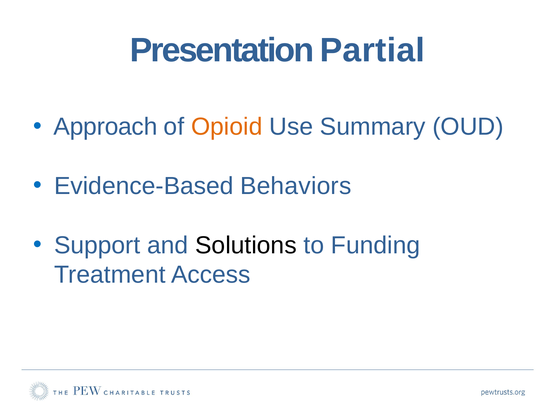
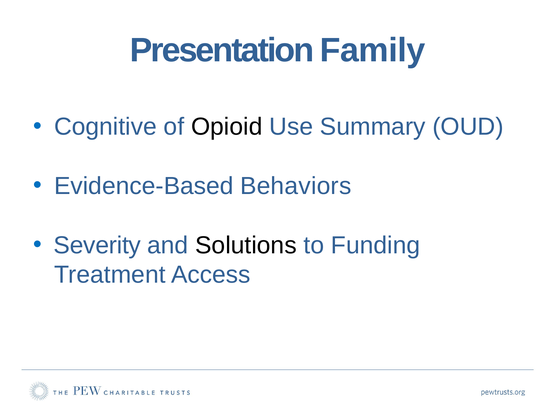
Partial: Partial -> Family (373, 50)
Approach: Approach -> Cognitive (105, 127)
Opioid colour: orange -> black (227, 127)
Support: Support -> Severity (97, 245)
